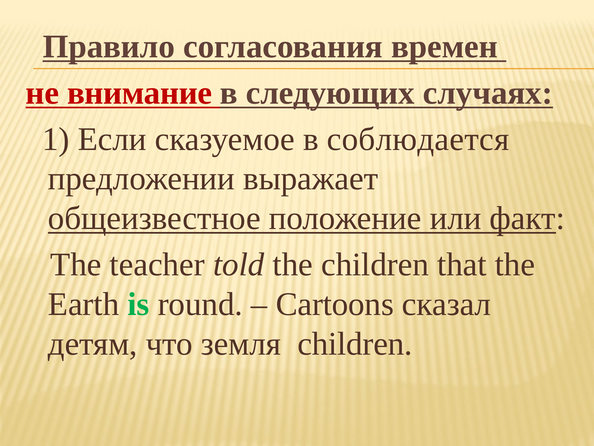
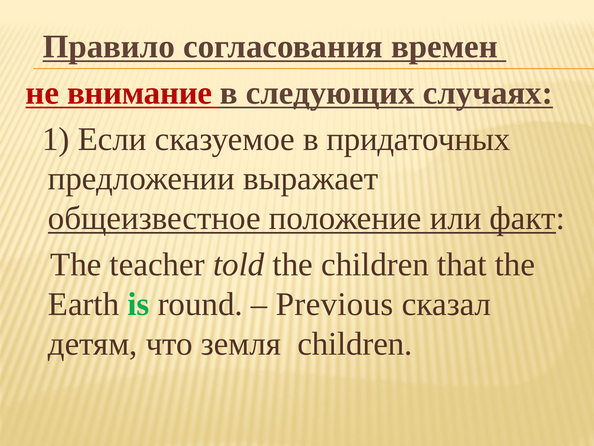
соблюдается: соблюдается -> придаточных (418, 139)
Cartoons: Cartoons -> Previous (335, 304)
